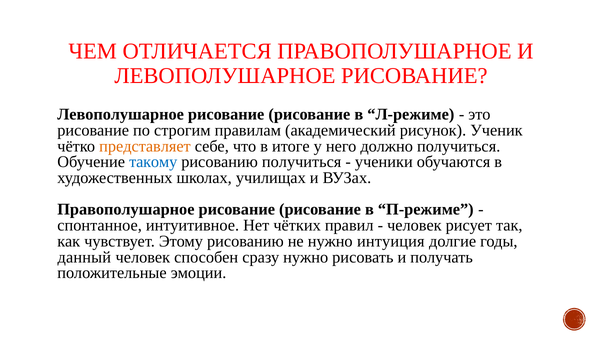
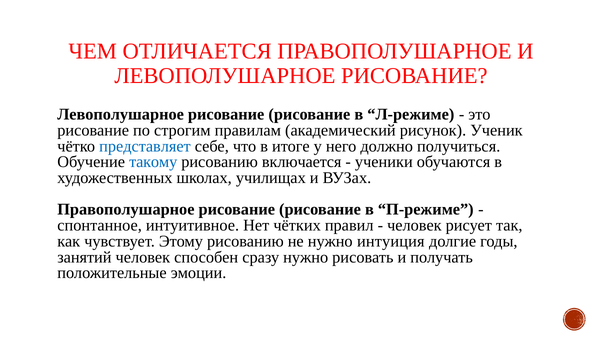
представляет colour: orange -> blue (145, 146)
рисованию получиться: получиться -> включается (302, 162)
данный: данный -> занятий (84, 257)
